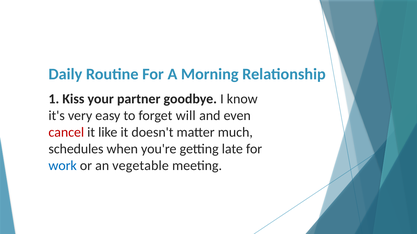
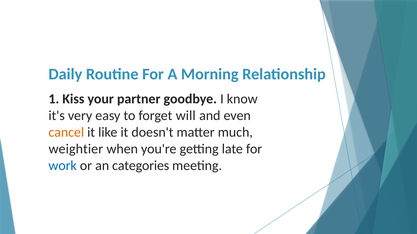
cancel colour: red -> orange (66, 132)
schedules: schedules -> weightier (76, 149)
vegetable: vegetable -> categories (141, 166)
